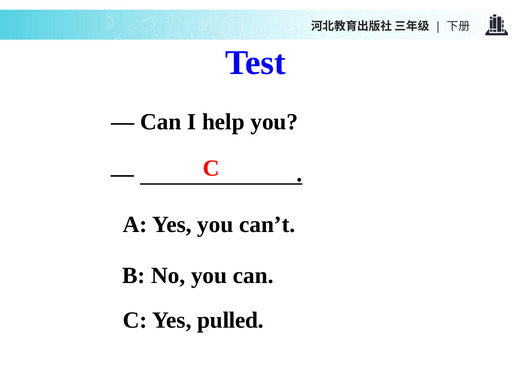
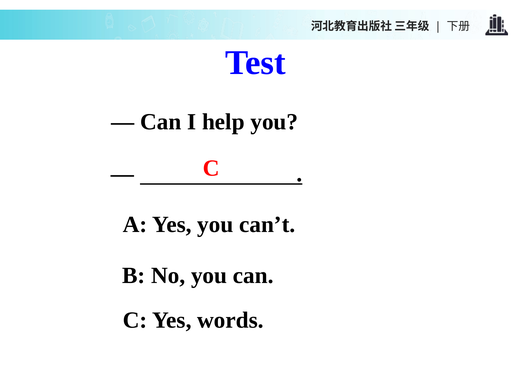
pulled: pulled -> words (230, 321)
